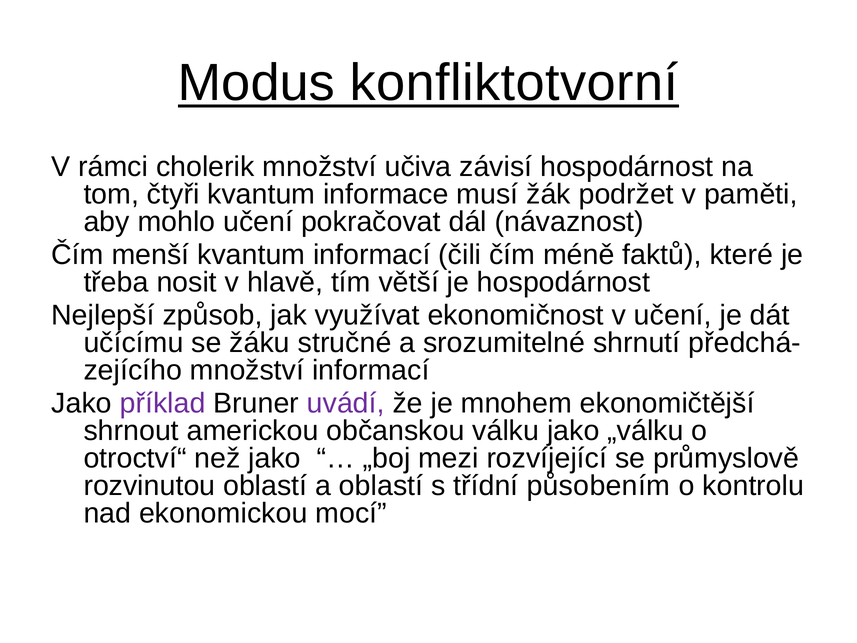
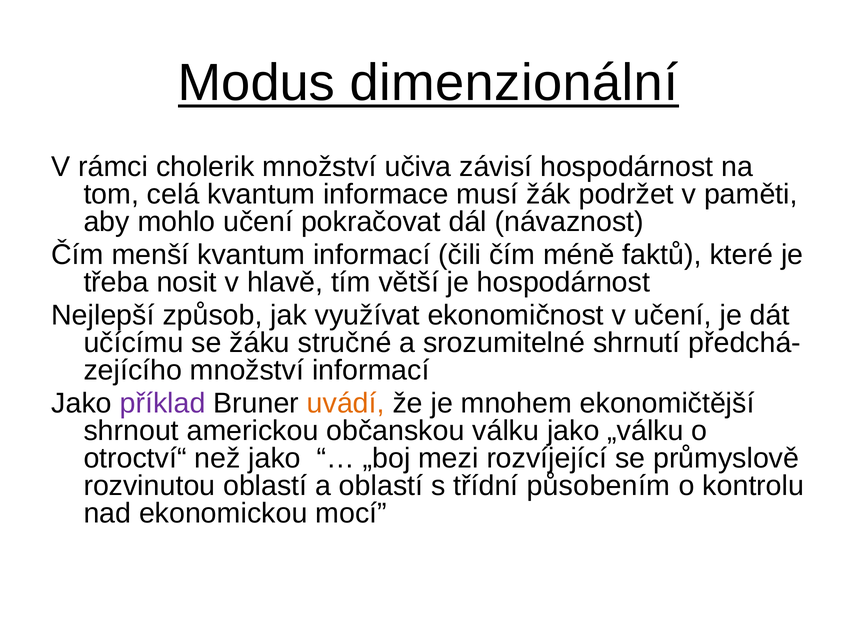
konfliktotvorní: konfliktotvorní -> dimenzionální (514, 83)
čtyři: čtyři -> celá (173, 194)
uvádí colour: purple -> orange (346, 403)
